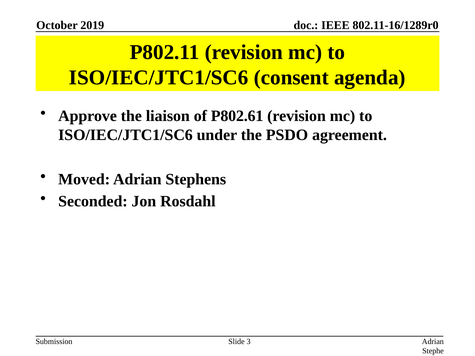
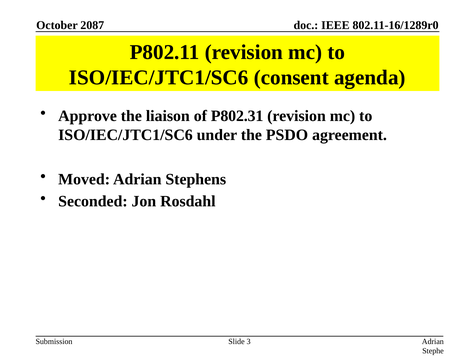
2019: 2019 -> 2087 (92, 25)
P802.61: P802.61 -> P802.31 (237, 116)
